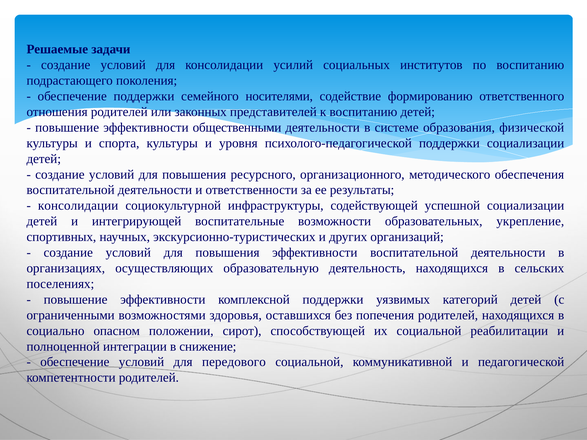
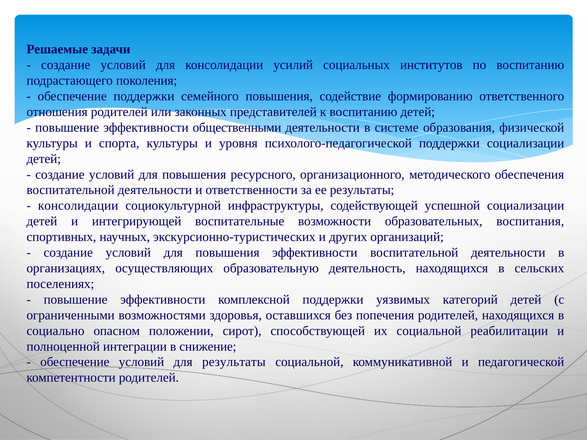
семейного носителями: носителями -> повышения (279, 96)
укрепление: укрепление -> воспитания (530, 221)
для передового: передового -> результаты (234, 362)
